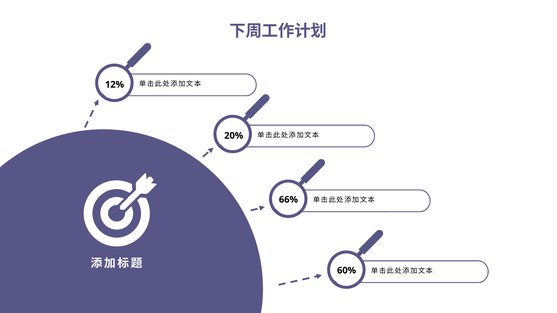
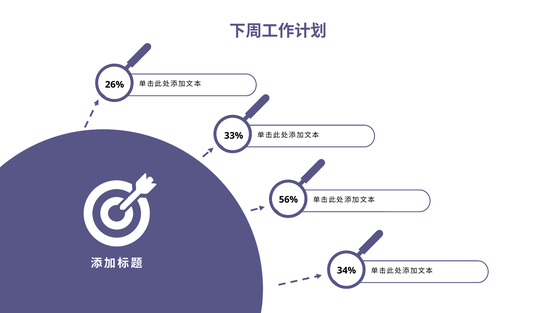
12%: 12% -> 26% (115, 85)
20%: 20% -> 33% (234, 136)
66%: 66% -> 56% (288, 200)
60%: 60% -> 34% (347, 271)
